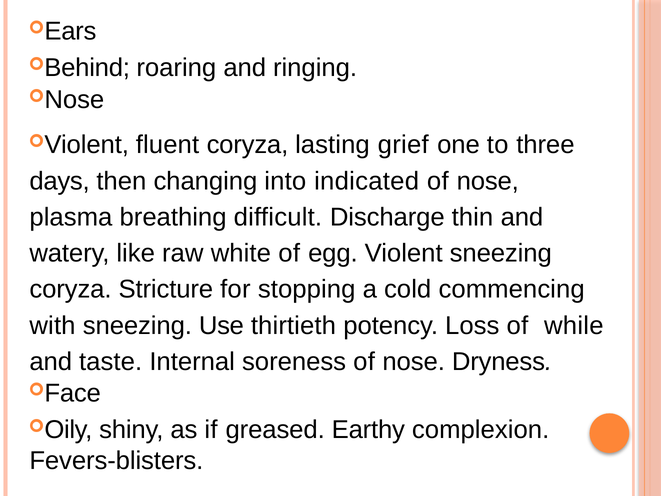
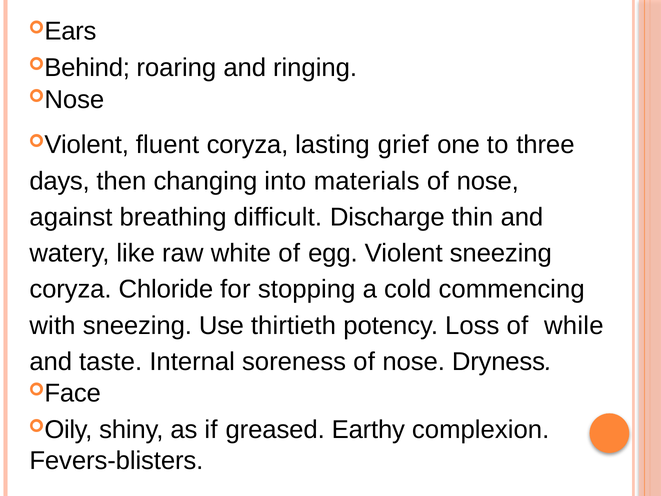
indicated: indicated -> materials (367, 181)
plasma: plasma -> against (71, 217)
Stricture: Stricture -> Chloride (166, 289)
